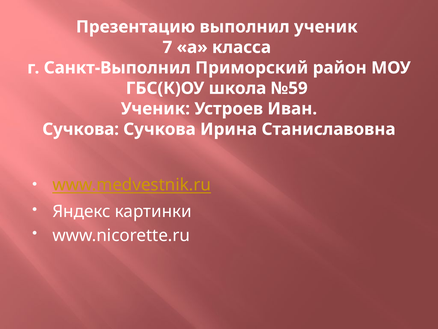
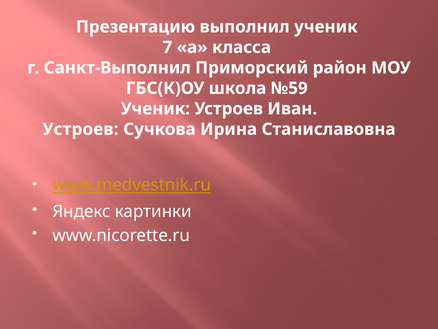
Сучкова: Сучкова -> Устроев (80, 129)
